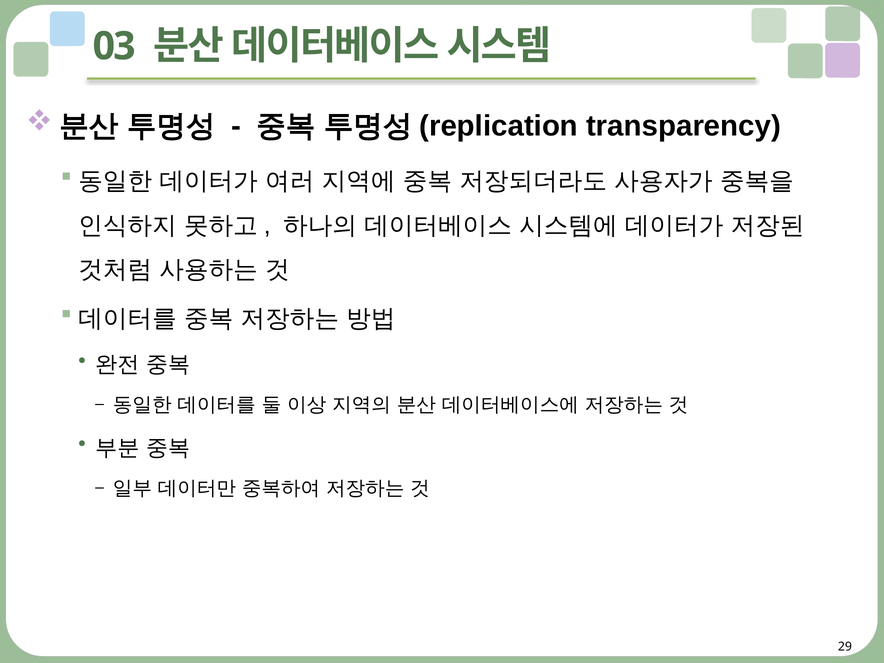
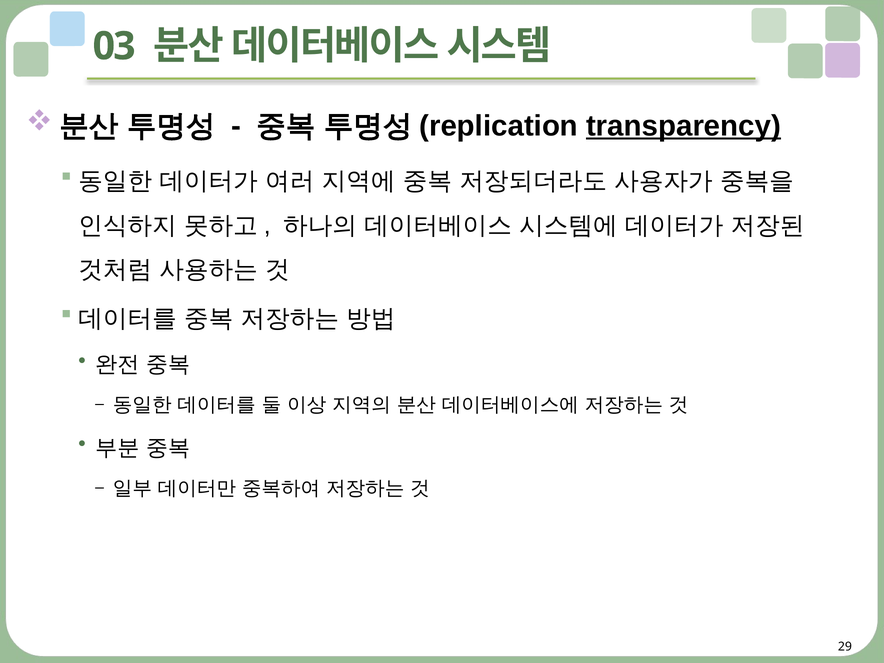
transparency underline: none -> present (684, 126)
